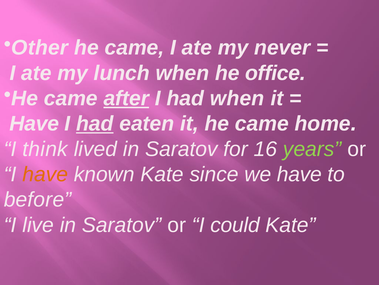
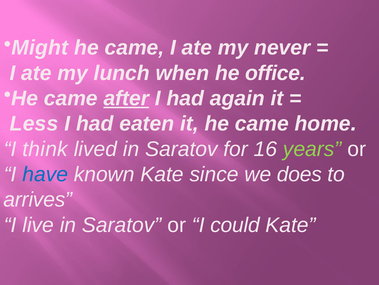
Other: Other -> Might (40, 48)
had when: when -> again (237, 98)
Have: Have -> Less (34, 123)
had underline: present -> none (95, 123)
have colour: orange -> blue (45, 174)
we have: have -> does (299, 174)
before: before -> arrives (38, 199)
